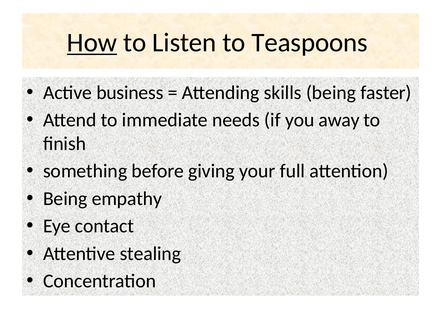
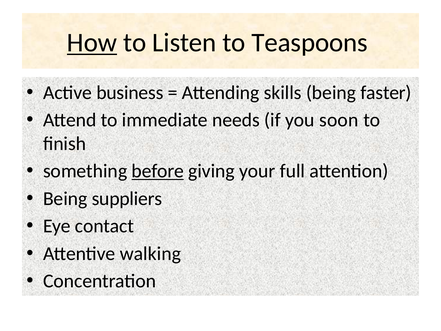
away: away -> soon (339, 120)
before underline: none -> present (158, 171)
empathy: empathy -> suppliers (127, 198)
stealing: stealing -> walking (150, 253)
